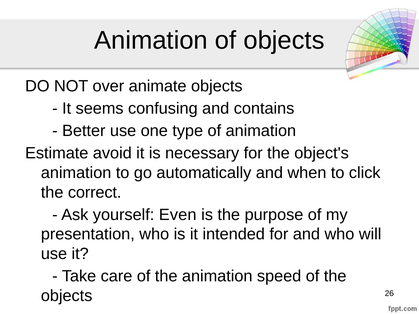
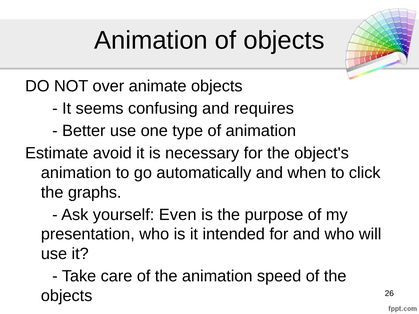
contains: contains -> requires (264, 109)
correct: correct -> graphs (95, 193)
